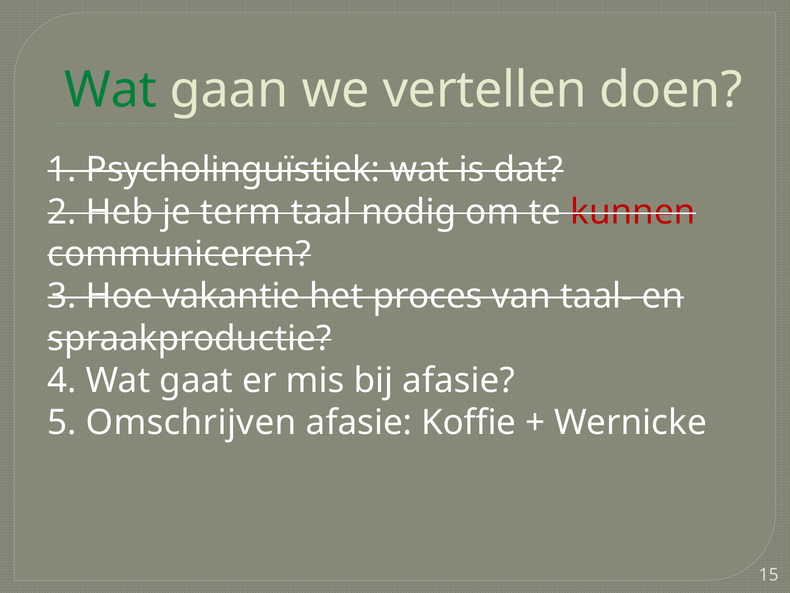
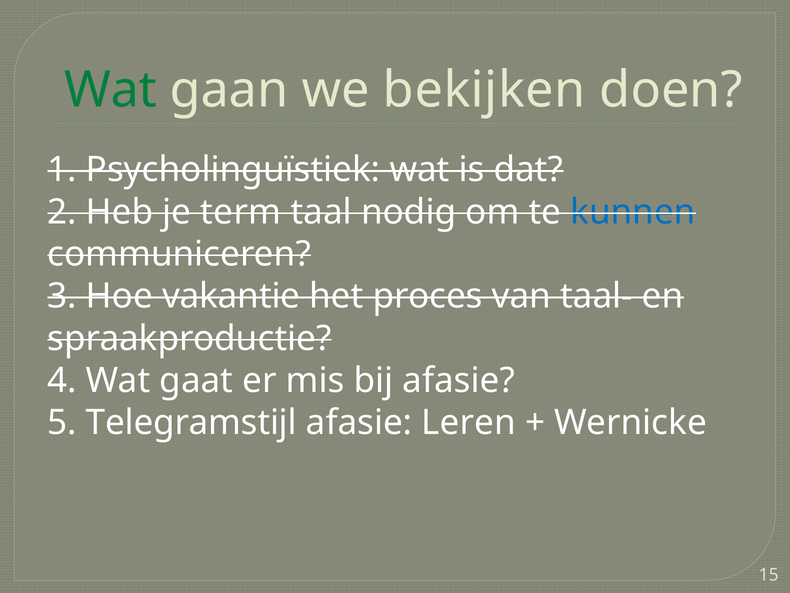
vertellen: vertellen -> bekijken (484, 90)
kunnen colour: red -> blue (633, 212)
Omschrijven: Omschrijven -> Telegramstijl (191, 423)
Koffie: Koffie -> Leren (469, 423)
